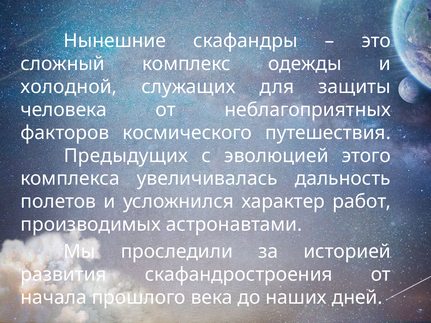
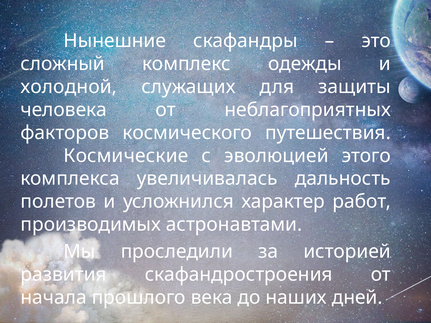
Предыдущих: Предыдущих -> Космические (126, 156)
